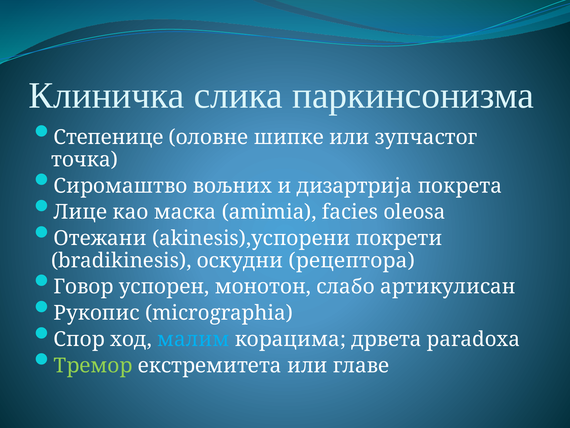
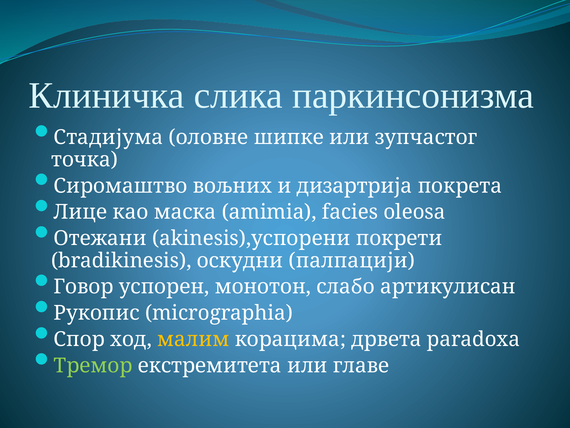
Степенице: Степенице -> Стадијума (108, 137)
рецептора: рецептора -> палпацији (352, 260)
малим colour: light blue -> yellow (193, 339)
